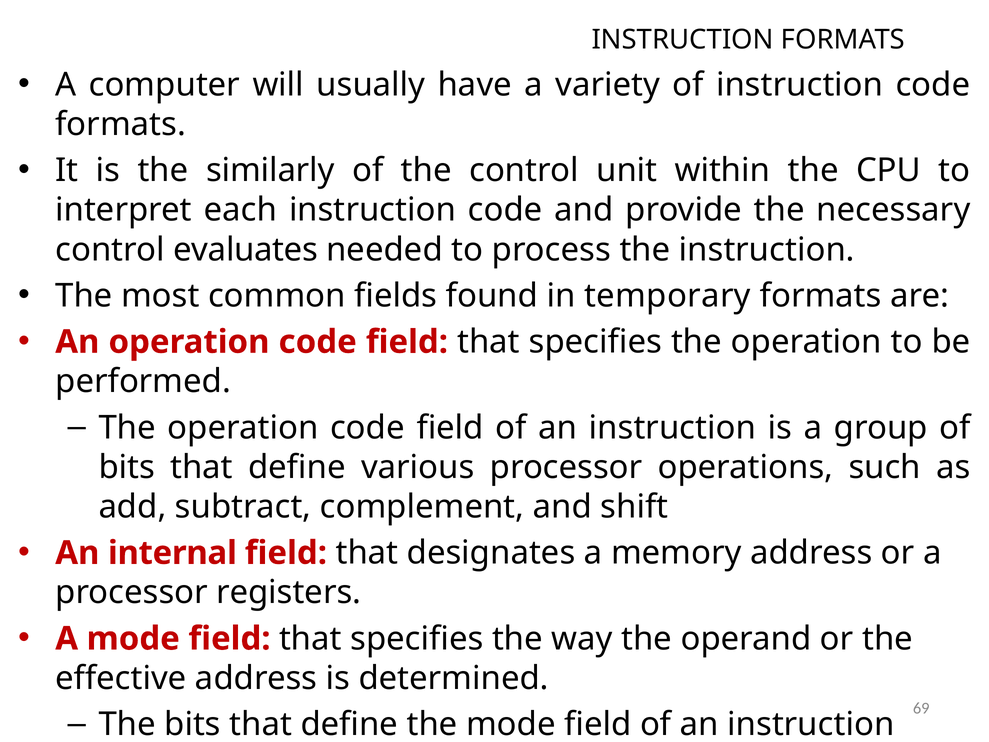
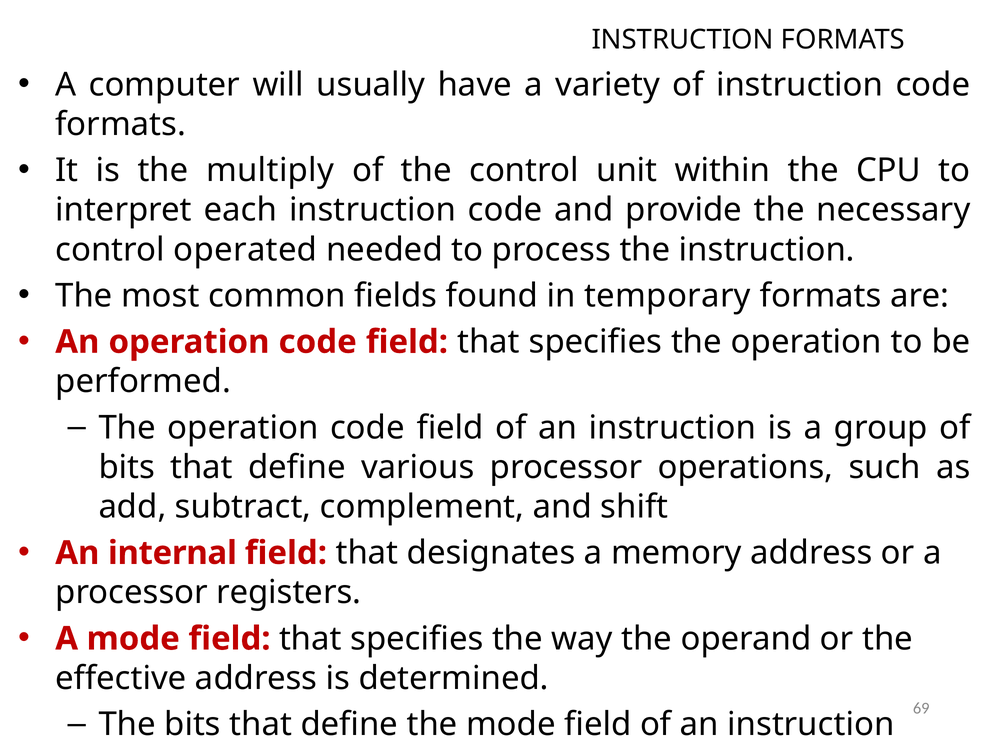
similarly: similarly -> multiply (270, 170)
evaluates: evaluates -> operated (245, 250)
